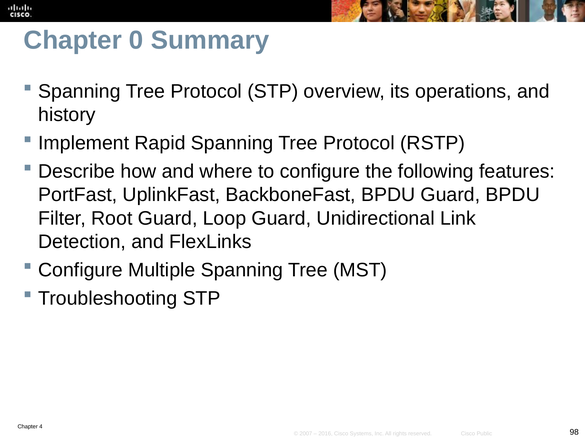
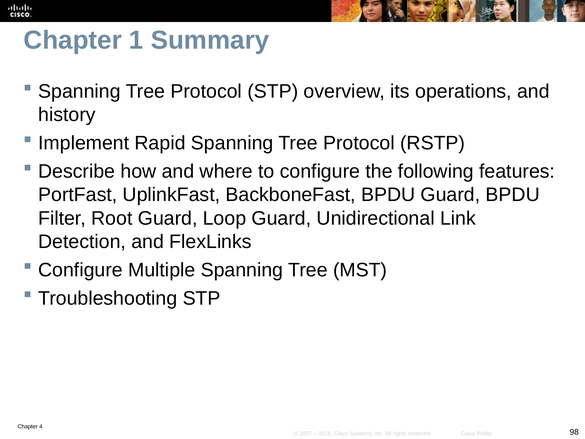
0: 0 -> 1 (136, 40)
